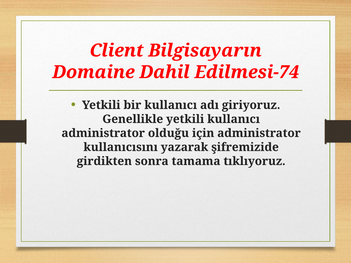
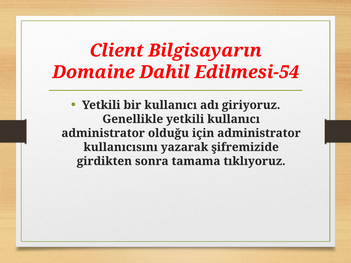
Edilmesi-74: Edilmesi-74 -> Edilmesi-54 (247, 72)
